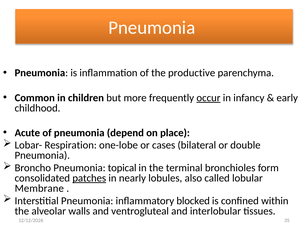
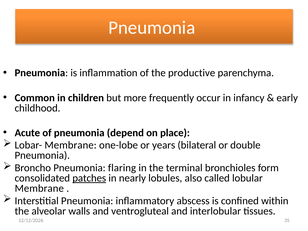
occur underline: present -> none (208, 98)
Lobar- Respiration: Respiration -> Membrane (71, 145)
cases: cases -> years (164, 145)
topical: topical -> flaring (122, 168)
blocked: blocked -> abscess (193, 201)
